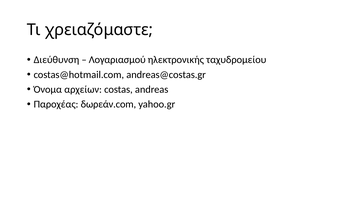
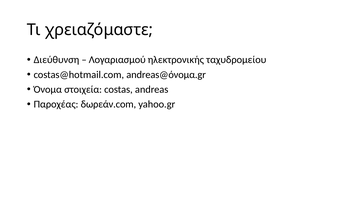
andreas@costas.gr: andreas@costas.gr -> andreas@όνομα.gr (166, 75)
αρχείων: αρχείων -> στοιχεία (83, 90)
